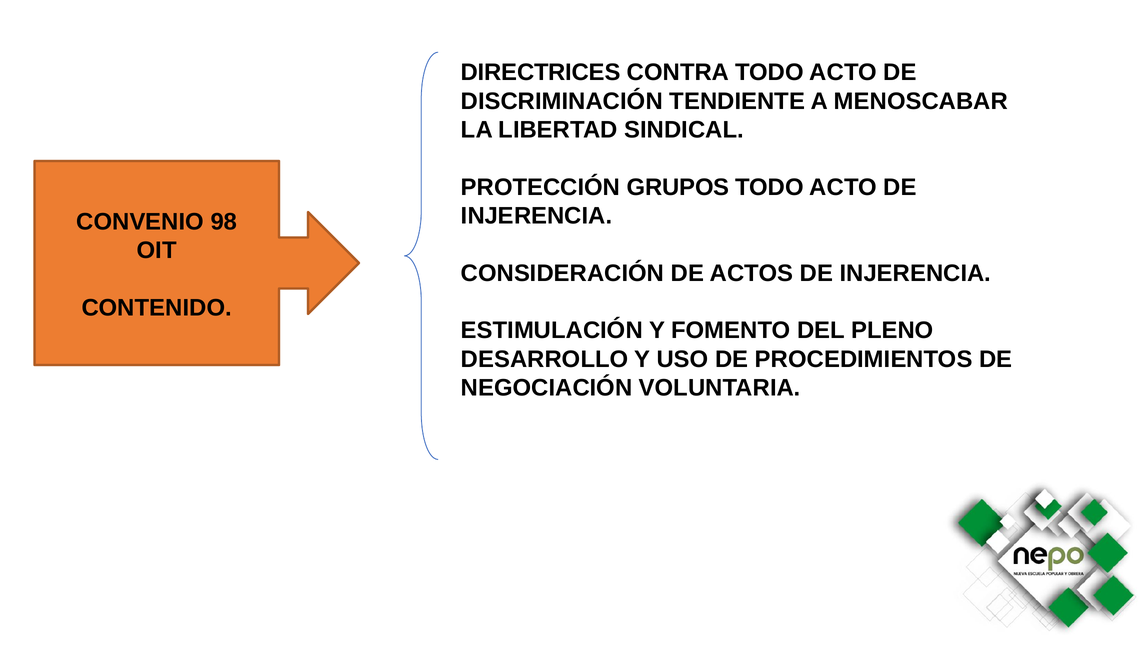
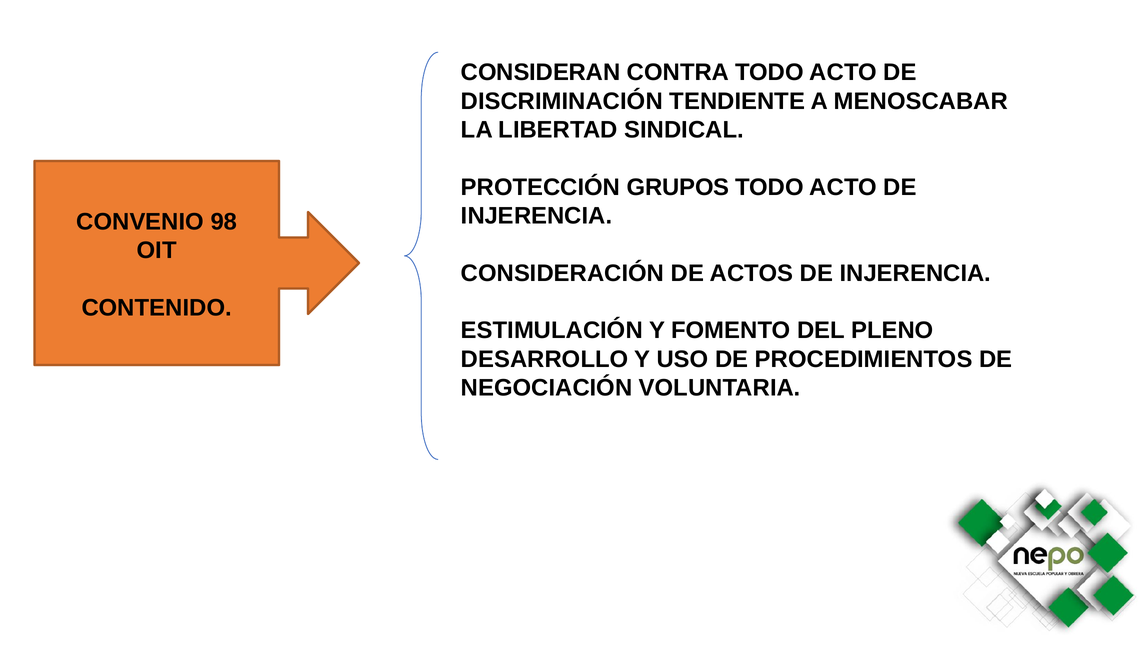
DIRECTRICES: DIRECTRICES -> CONSIDERAN (541, 72)
